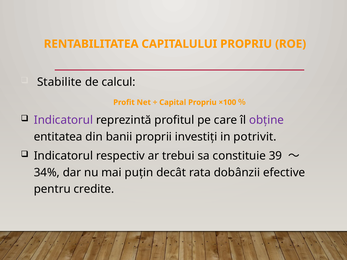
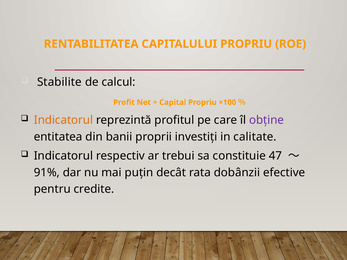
Indicatorul colour: purple -> orange (63, 120)
potrivit: potrivit -> calitate (255, 137)
39: 39 -> 47 (276, 156)
34%: 34% -> 91% (47, 173)
